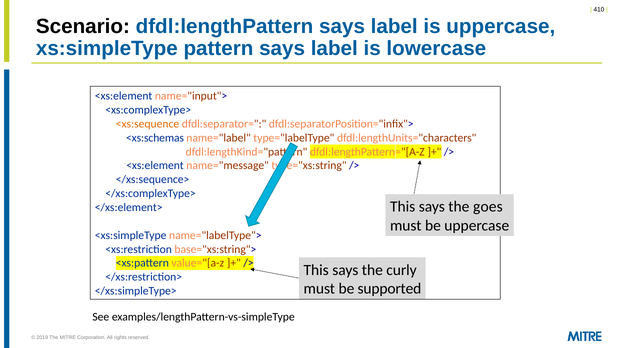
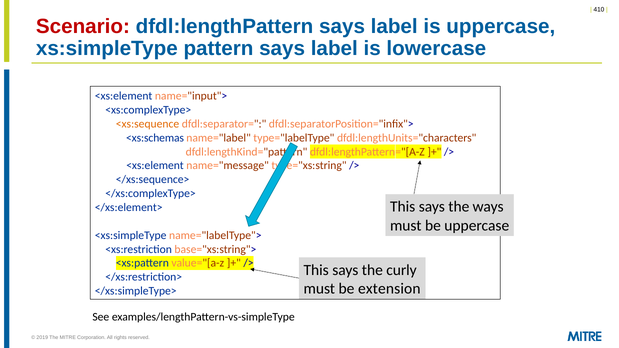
Scenario colour: black -> red (83, 26)
goes: goes -> ways (488, 207)
supported: supported -> extension (389, 289)
